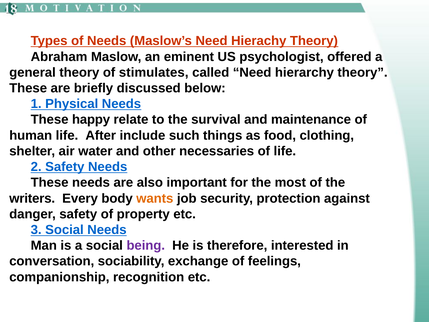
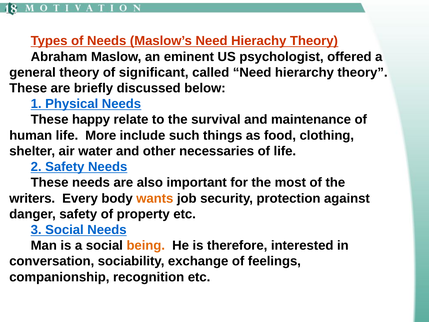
stimulates: stimulates -> significant (154, 72)
After: After -> More (101, 135)
being colour: purple -> orange (146, 245)
